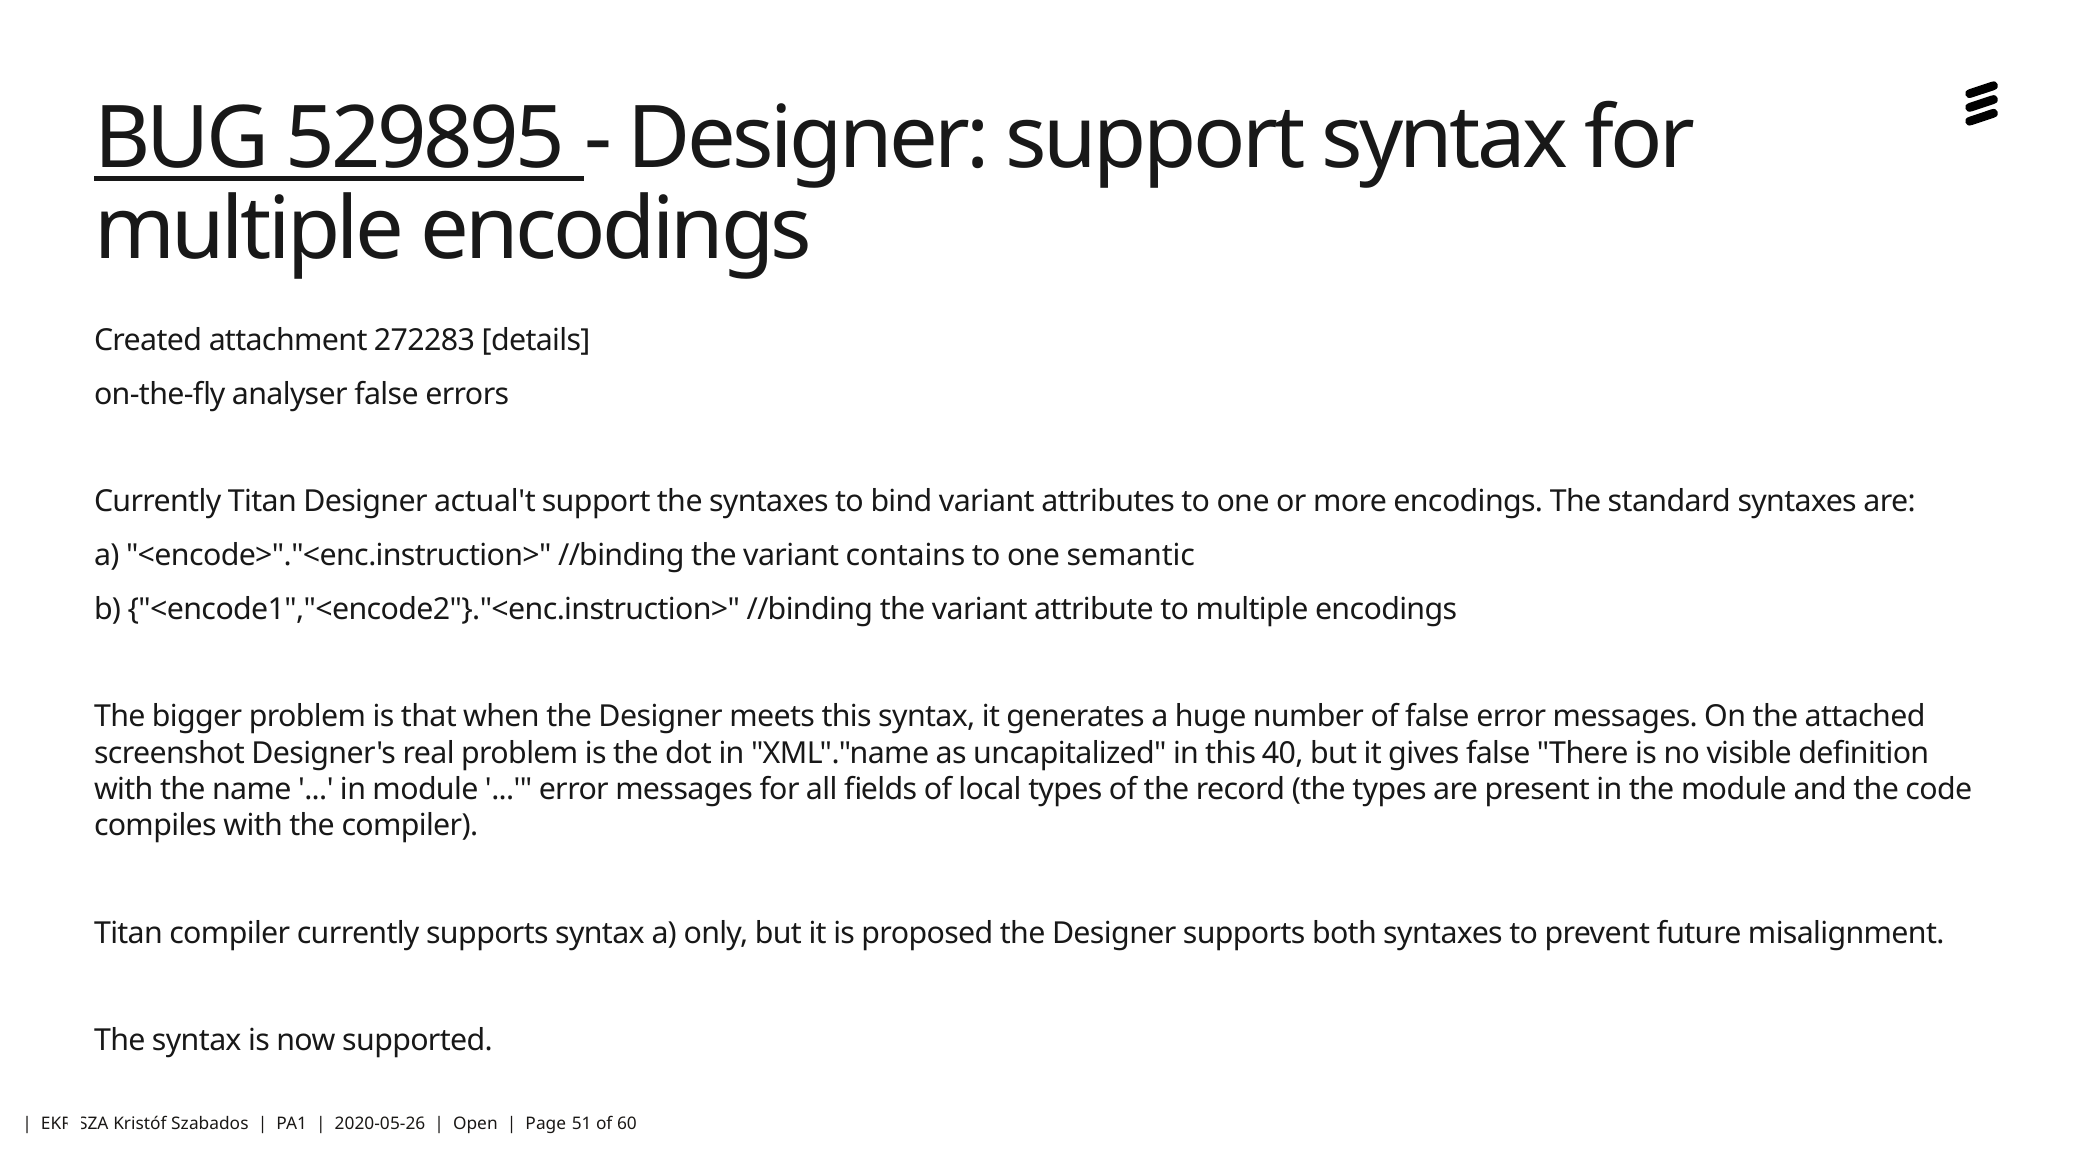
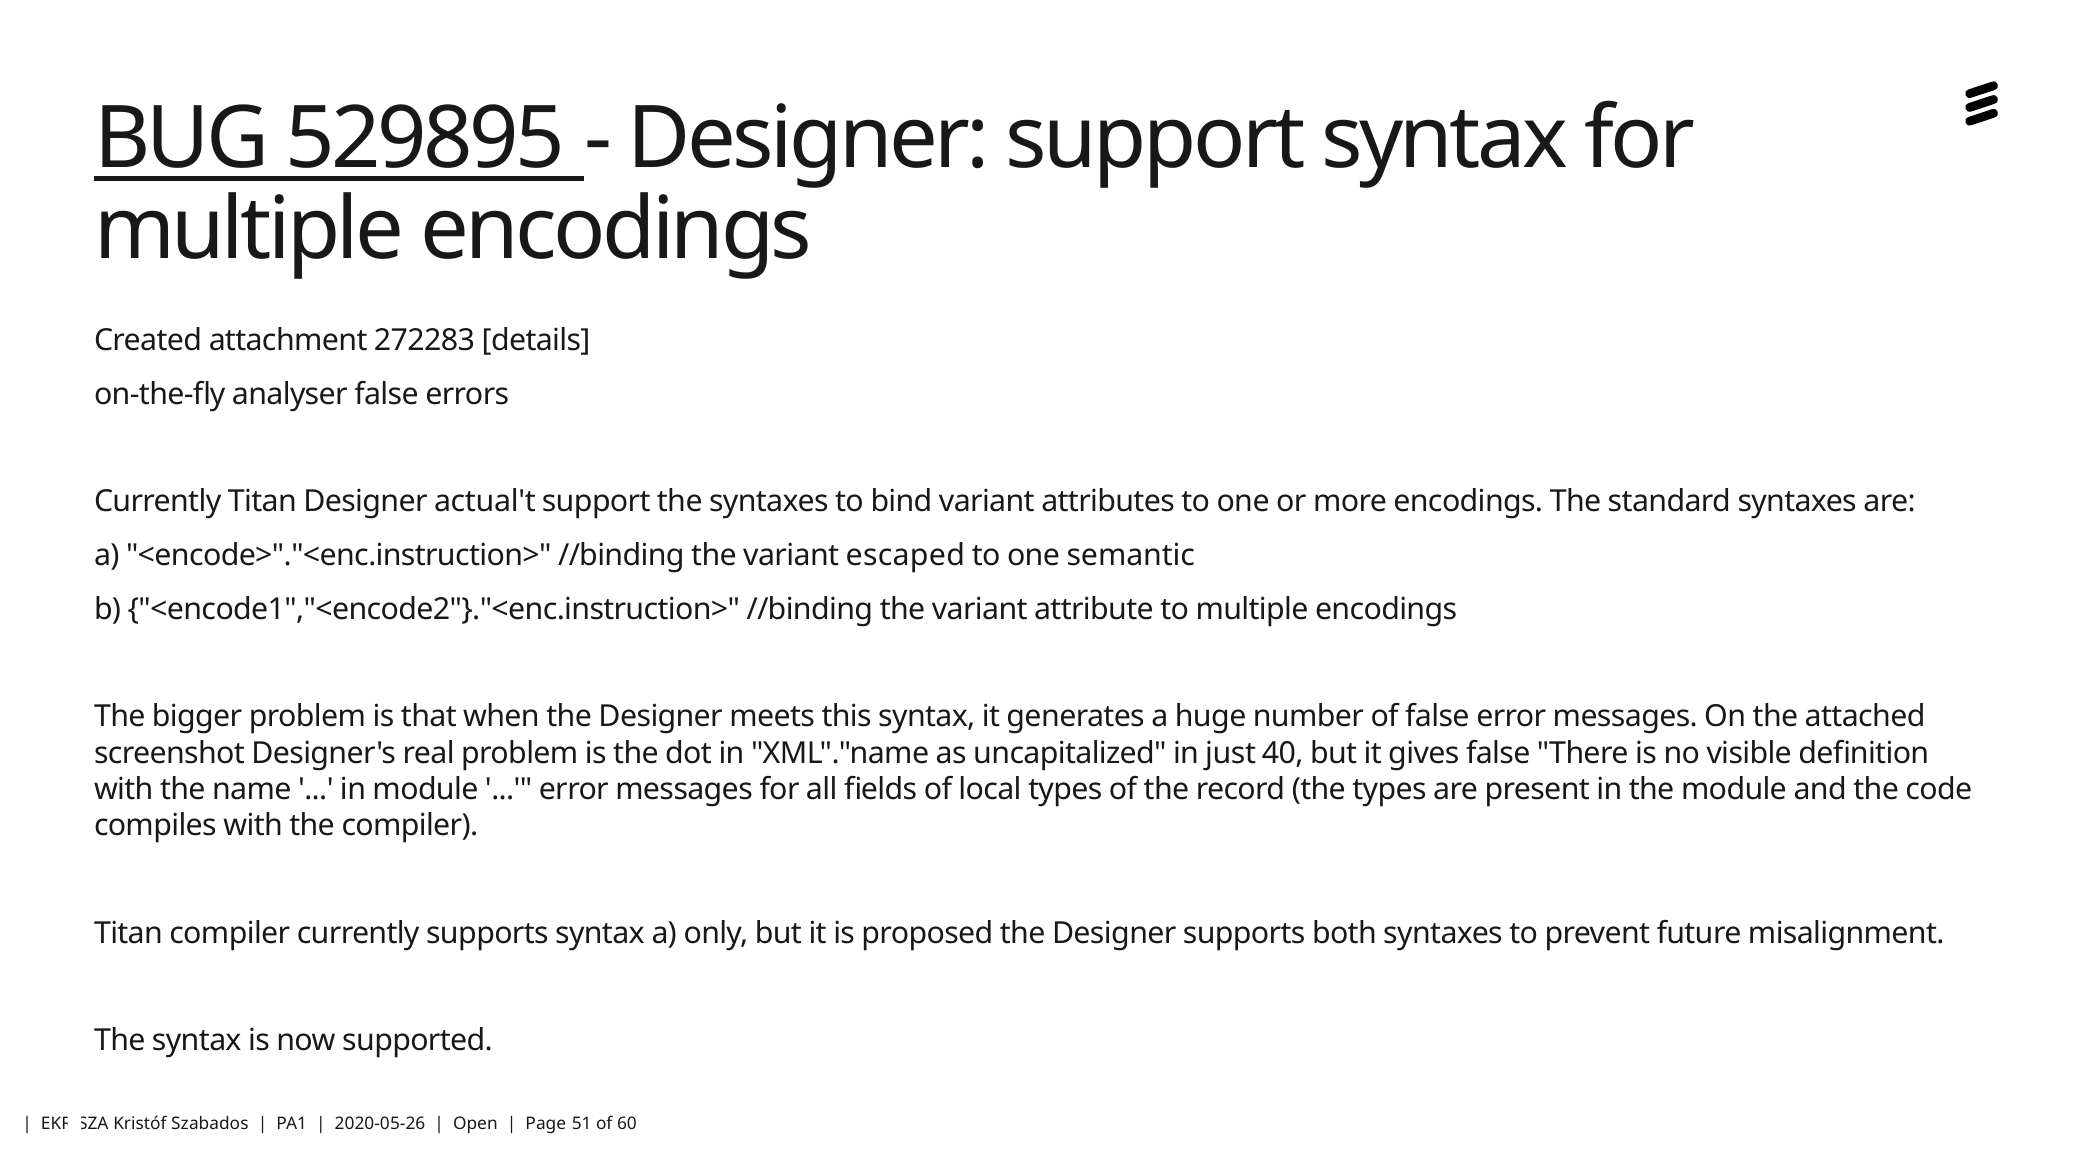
contains: contains -> escaped (905, 556)
in this: this -> just (1231, 753)
